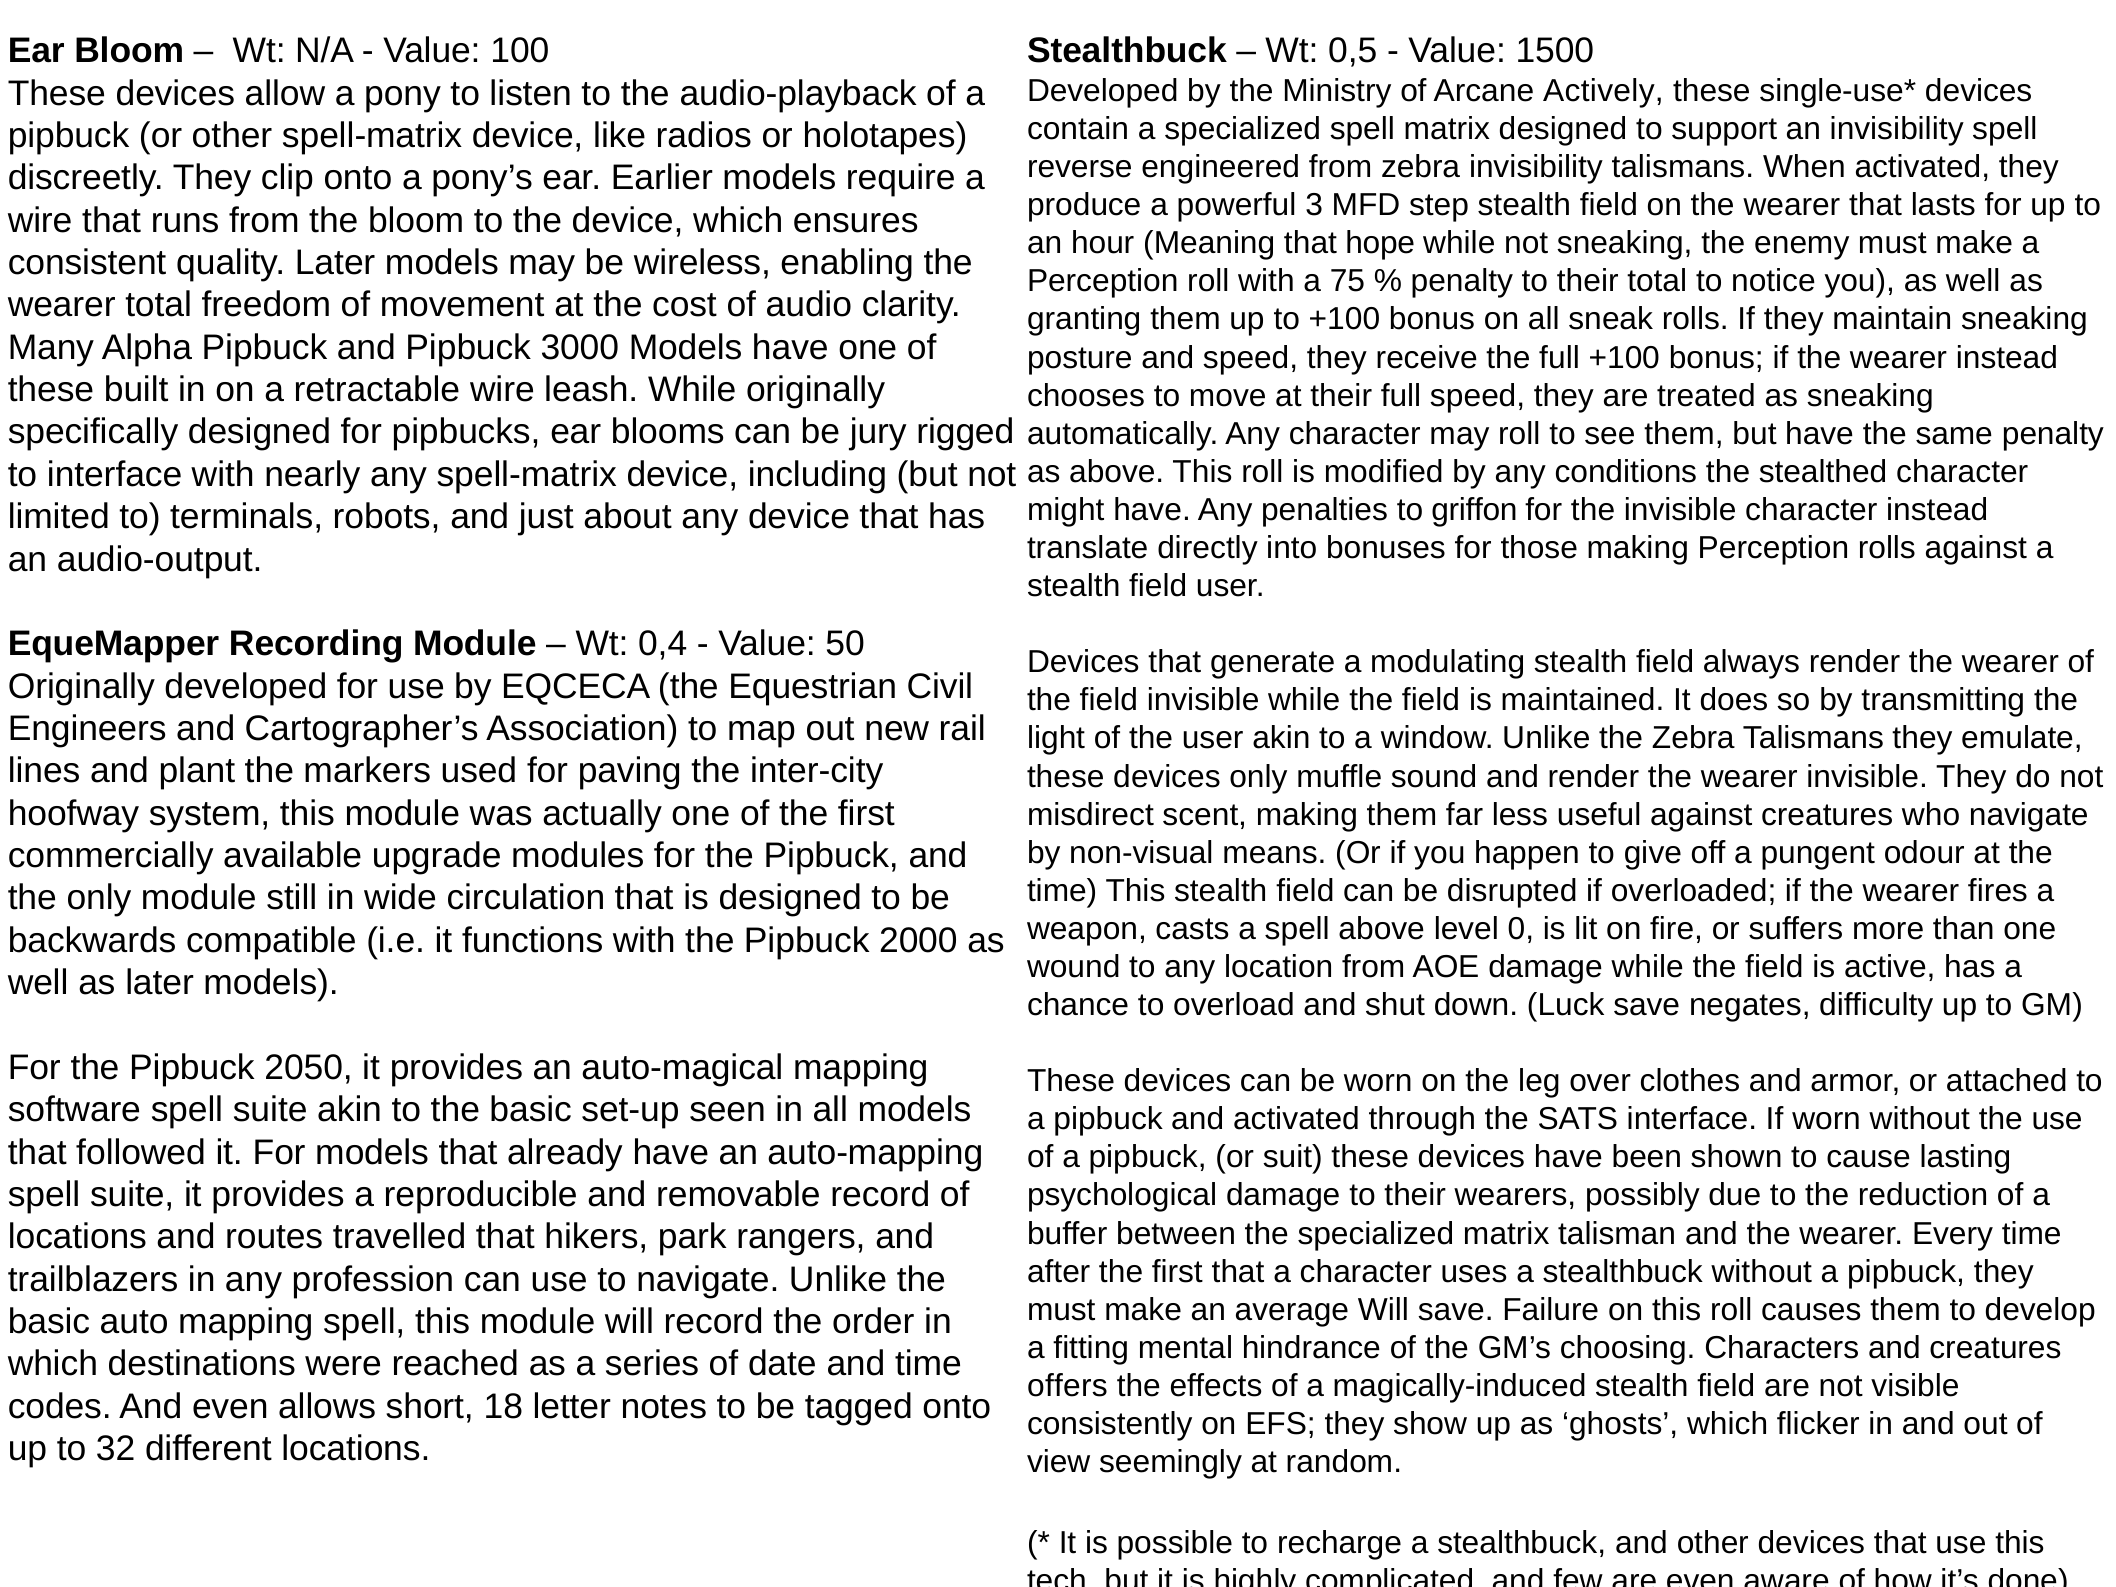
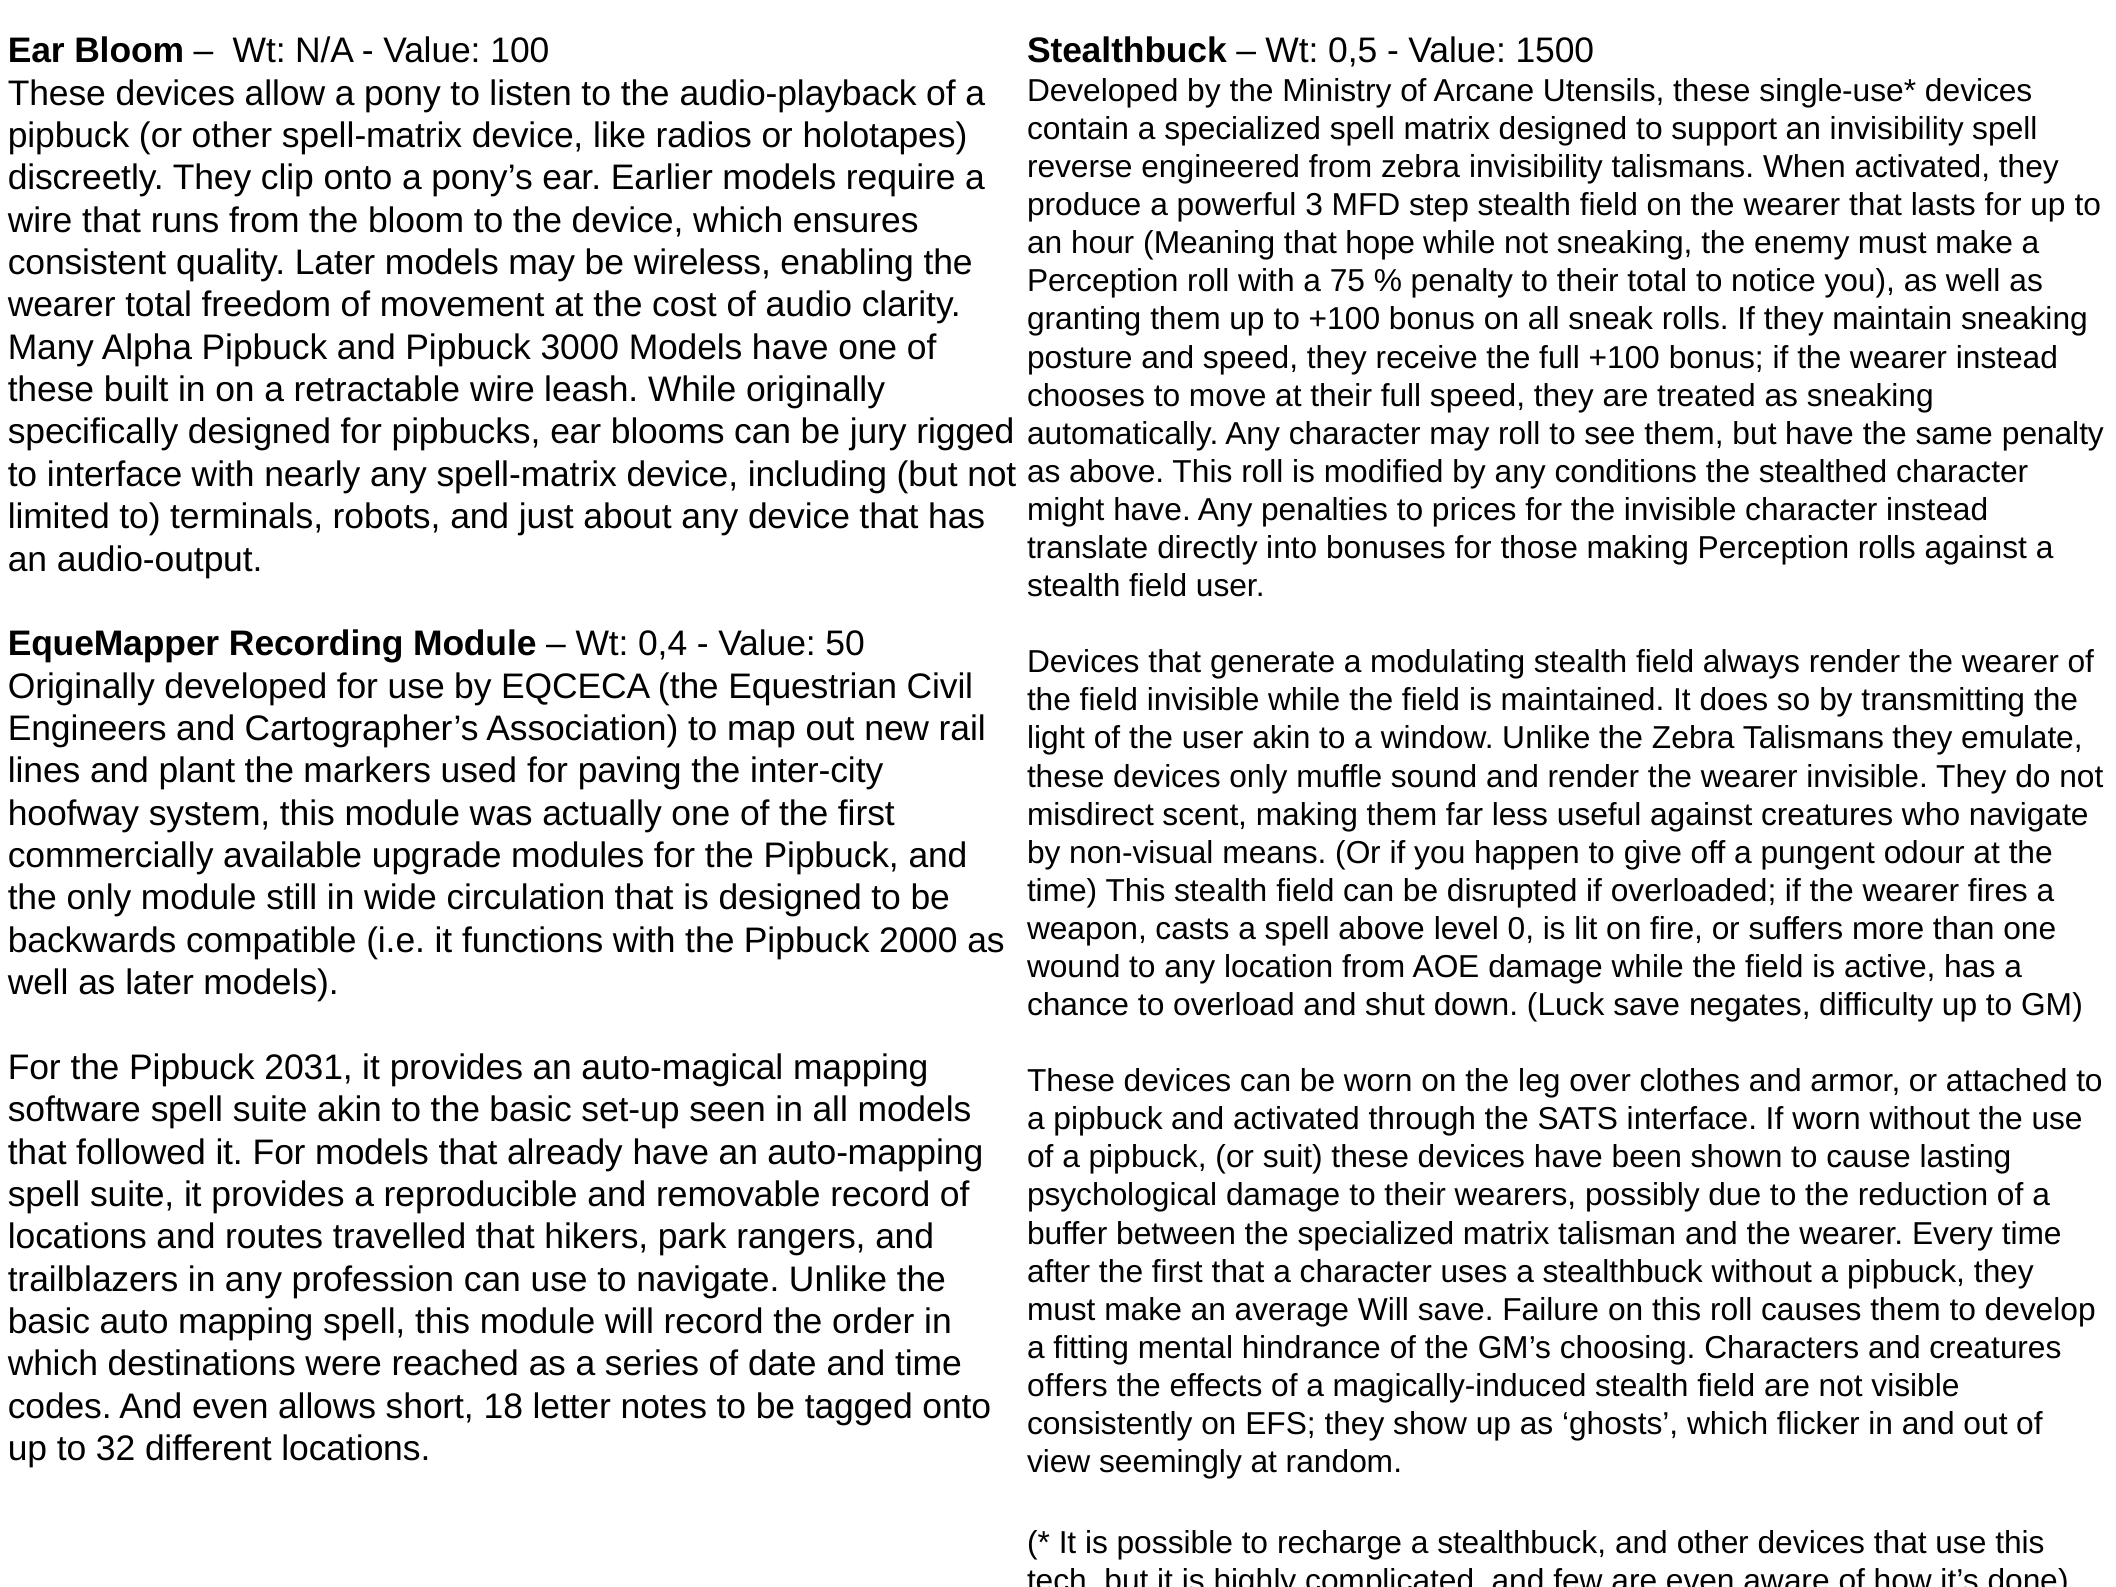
Actively: Actively -> Utensils (1604, 91)
griffon: griffon -> prices (1474, 510)
2050: 2050 -> 2031 (309, 1068)
